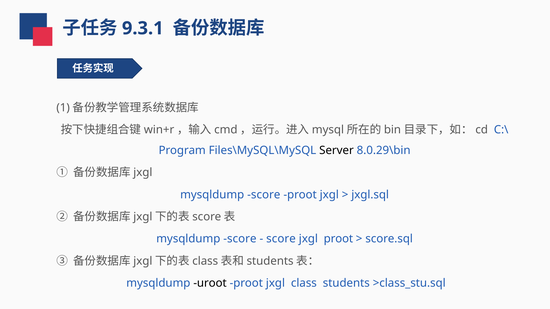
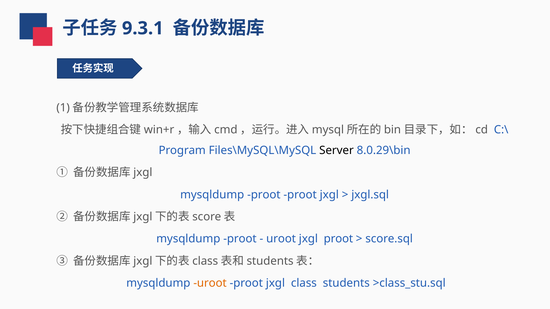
score: score -> proot (264, 195)
score: score -> proot (240, 239)
score: score -> uroot (281, 239)
uroot colour: black -> orange (210, 283)
